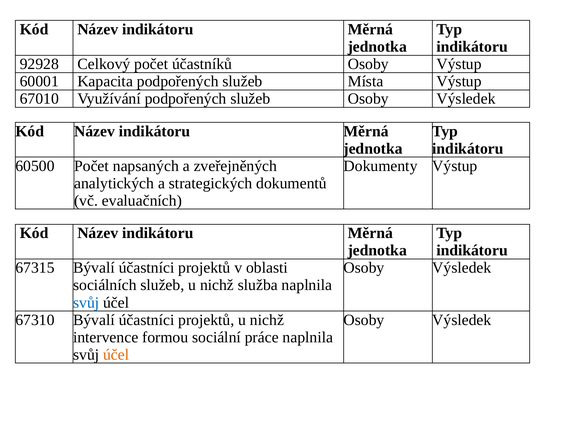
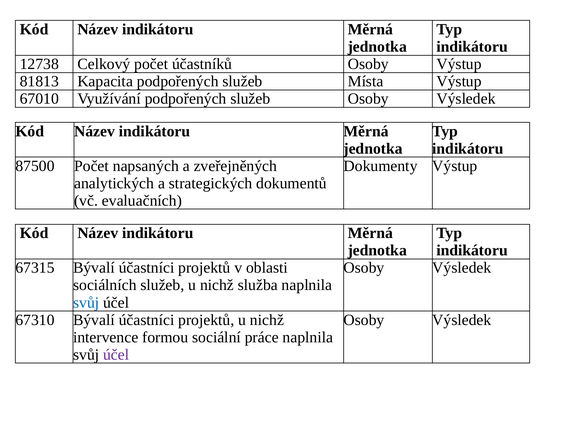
92928: 92928 -> 12738 (39, 64)
60001: 60001 -> 81813 (39, 81)
60500: 60500 -> 87500 (35, 166)
účel colour: orange -> purple (116, 355)
